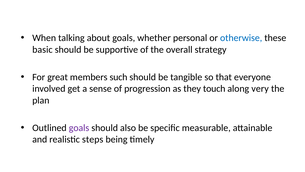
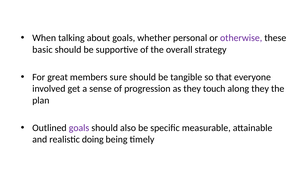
otherwise colour: blue -> purple (241, 38)
such: such -> sure (118, 77)
along very: very -> they (260, 89)
steps: steps -> doing (93, 139)
